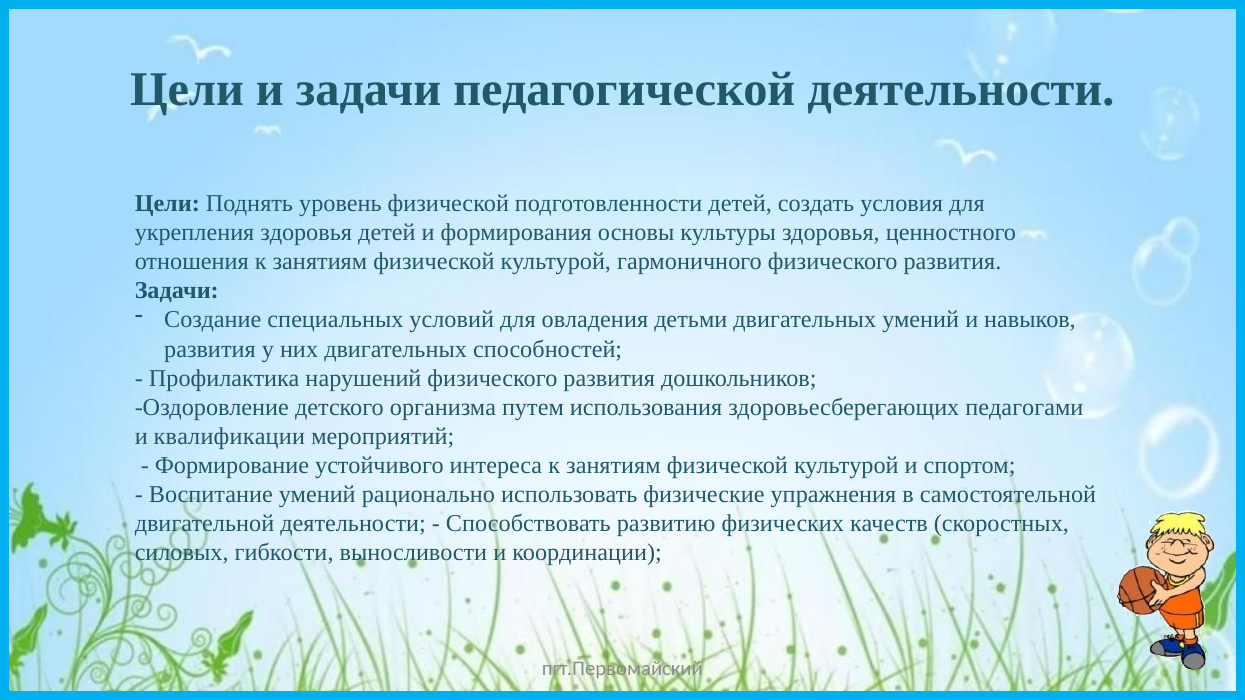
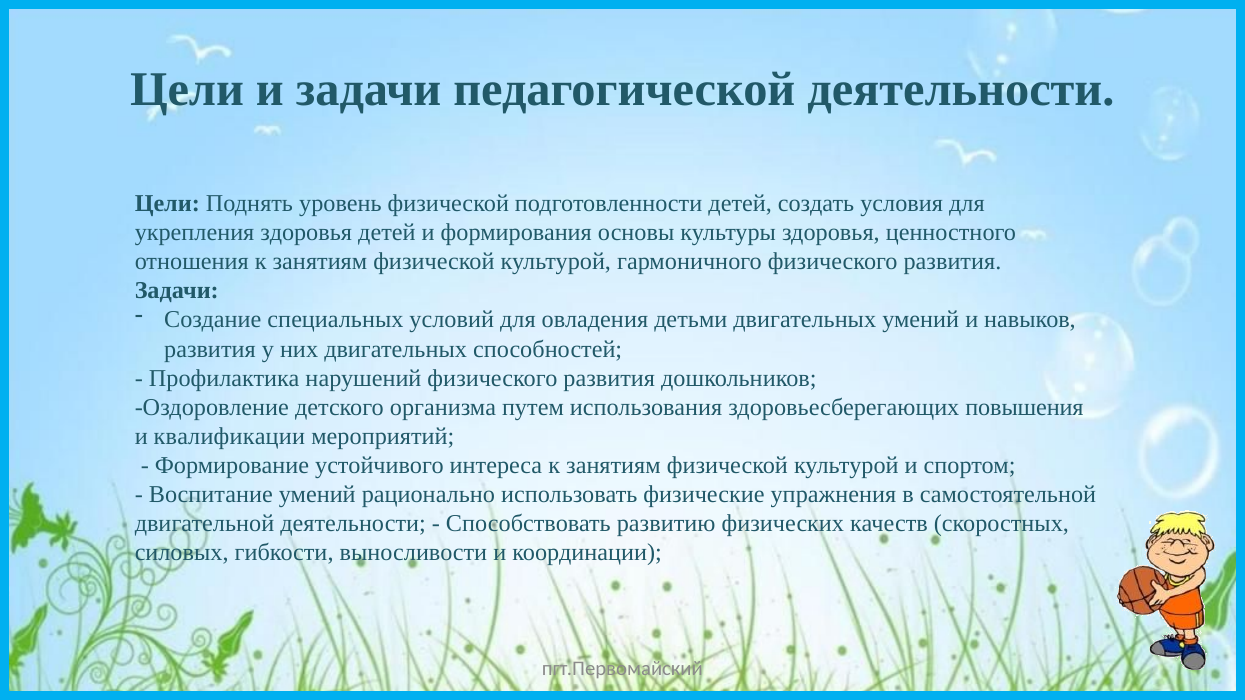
педагогами: педагогами -> повышения (1024, 407)
